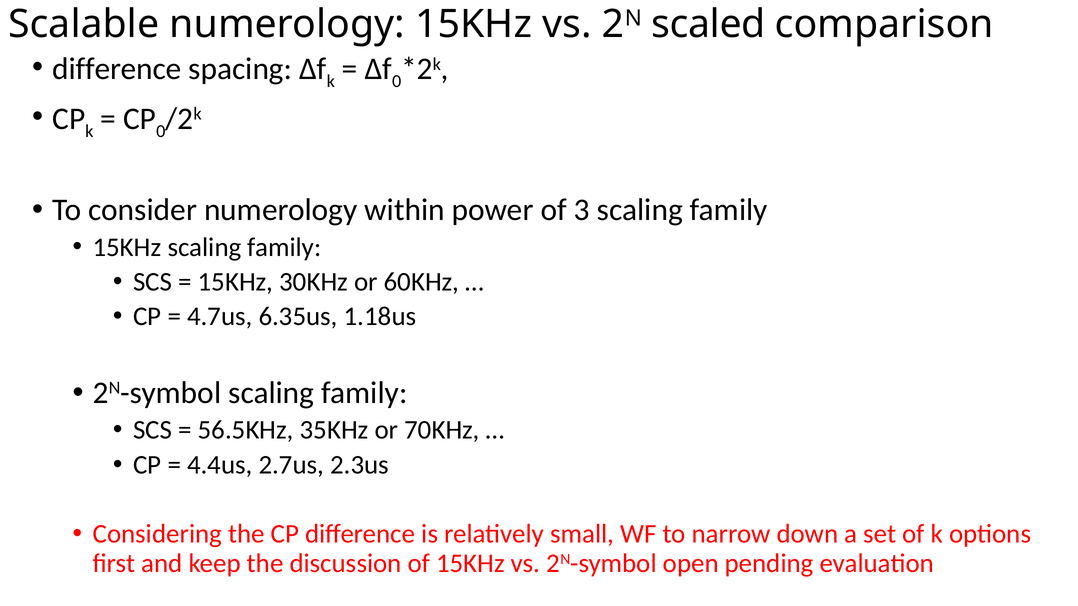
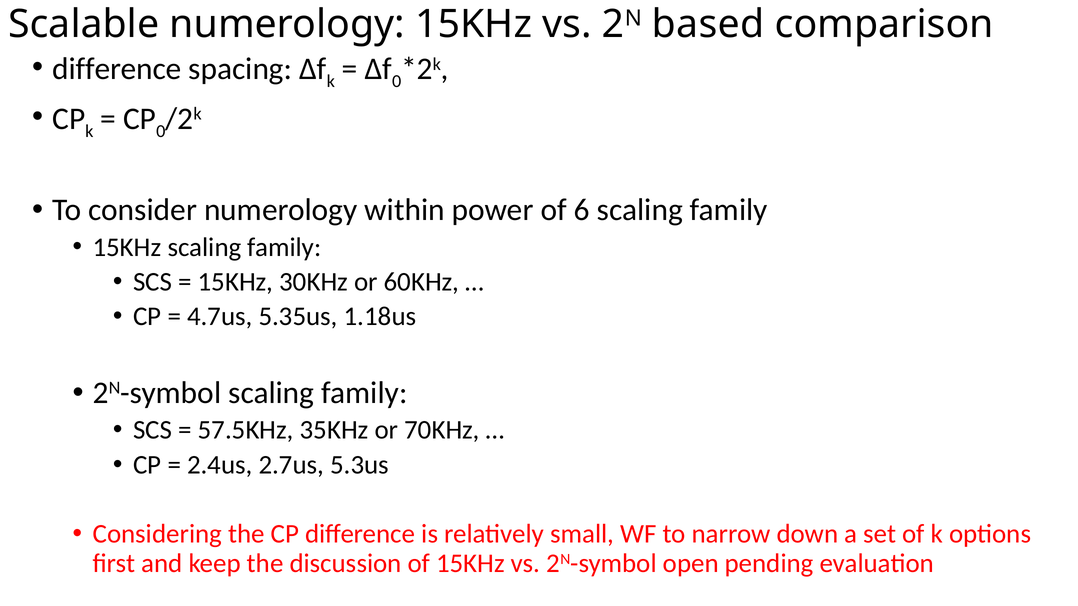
scaled: scaled -> based (708, 24)
3: 3 -> 6 (582, 210)
6.35us: 6.35us -> 5.35us (298, 317)
56.5KHz: 56.5KHz -> 57.5KHz (246, 430)
4.4us: 4.4us -> 2.4us (220, 465)
2.3us: 2.3us -> 5.3us (359, 465)
